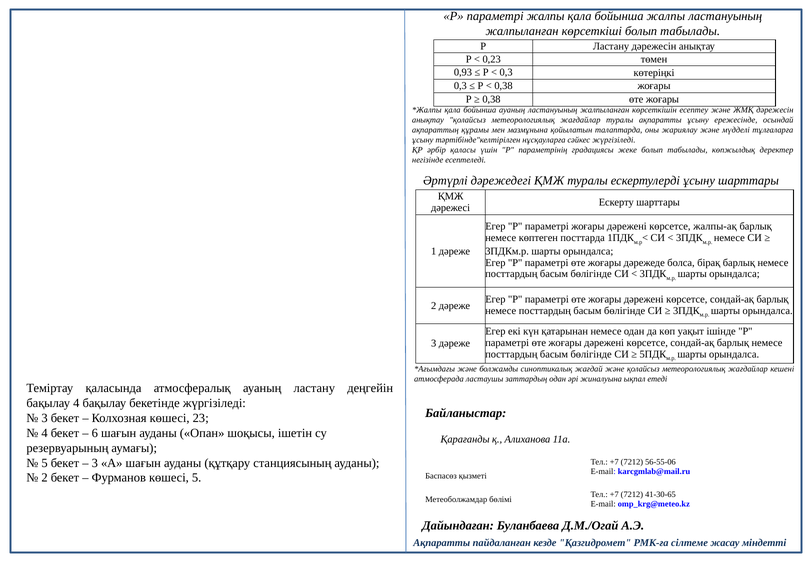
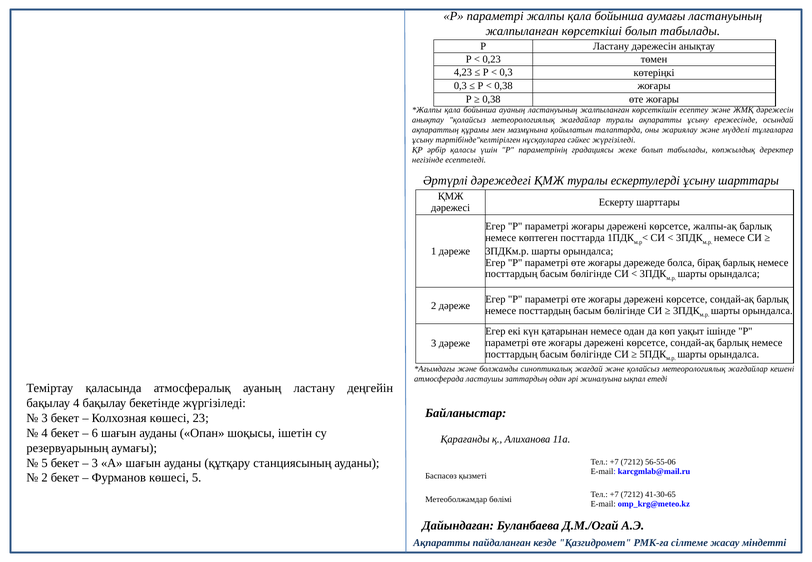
бойынша жалпы: жалпы -> аумағы (666, 16)
0,93: 0,93 -> 4,23 (463, 73)
